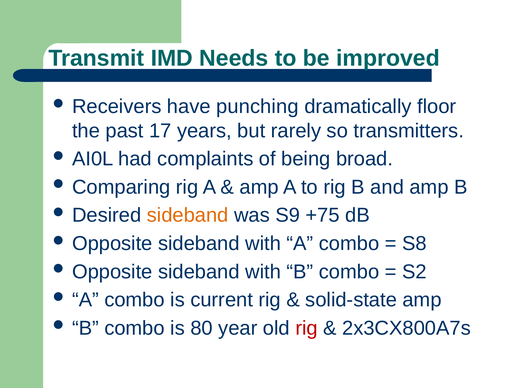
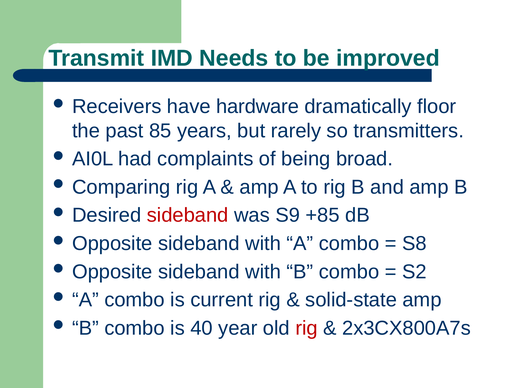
punching: punching -> hardware (258, 107)
17: 17 -> 85 (160, 131)
sideband colour: orange -> red (188, 216)
+75: +75 -> +85 (323, 216)
80: 80 -> 40 (202, 329)
